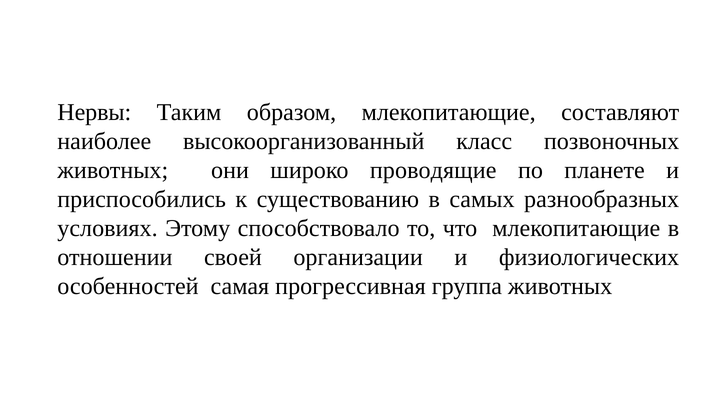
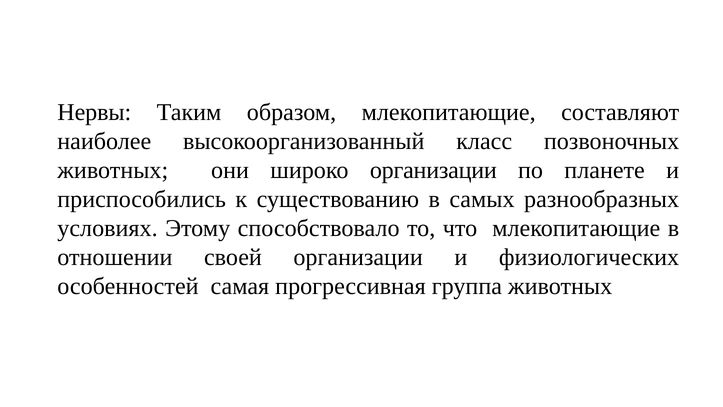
широко проводящие: проводящие -> организации (433, 170)
